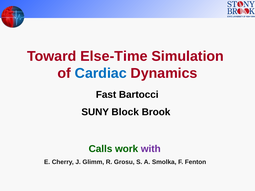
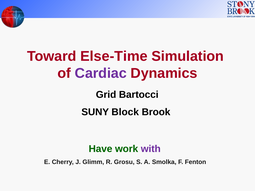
Cardiac colour: blue -> purple (101, 73)
Fast: Fast -> Grid (106, 95)
Calls: Calls -> Have (101, 149)
